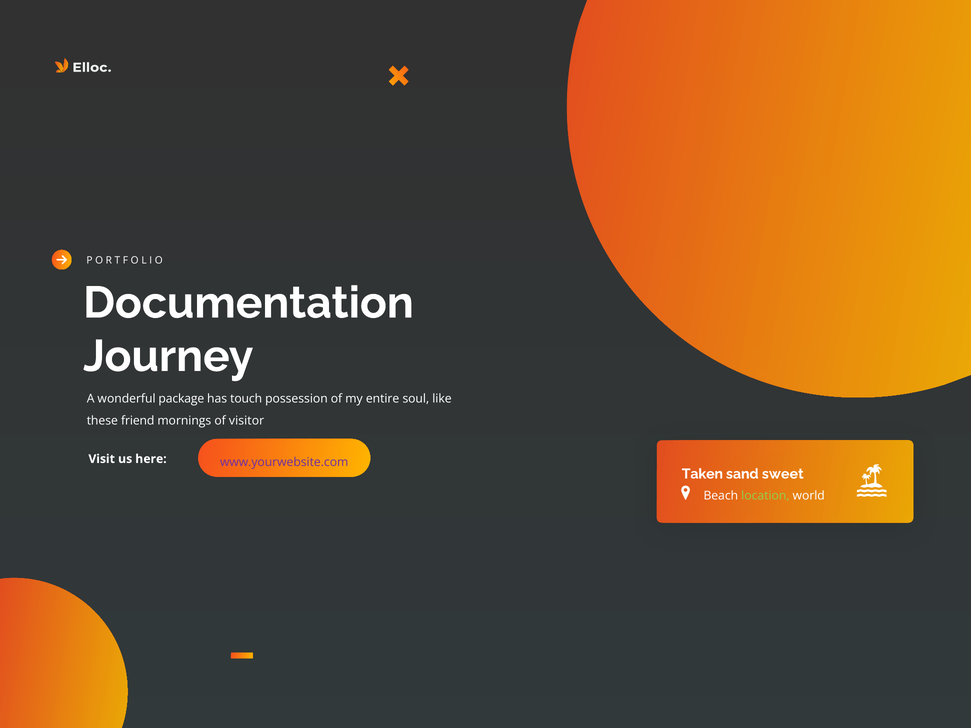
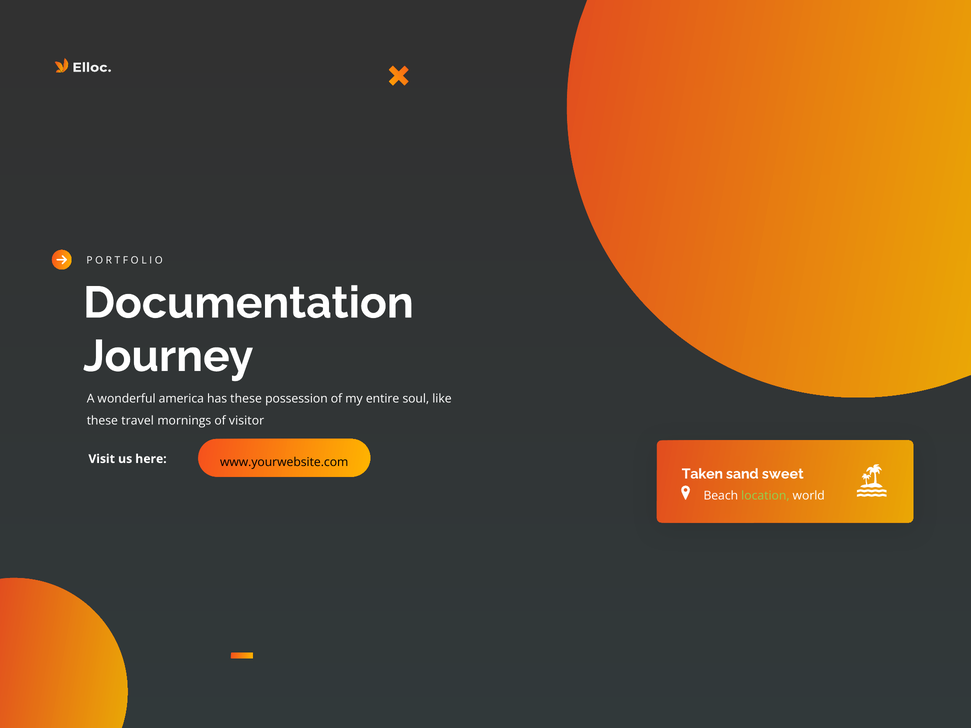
package: package -> america (181, 399)
has touch: touch -> these (246, 399)
friend: friend -> travel (138, 421)
www.yourwebsite.com colour: purple -> black (284, 462)
